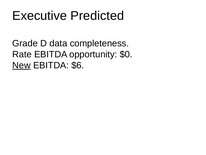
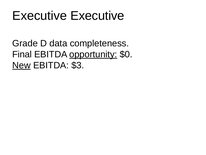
Executive Predicted: Predicted -> Executive (97, 16)
Rate: Rate -> Final (22, 54)
opportunity underline: none -> present (93, 54)
$6: $6 -> $3 (78, 65)
